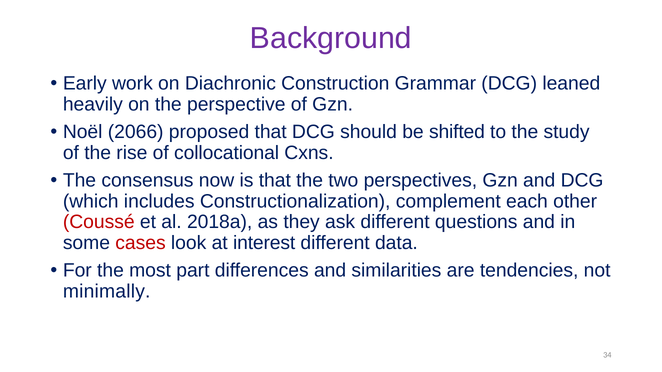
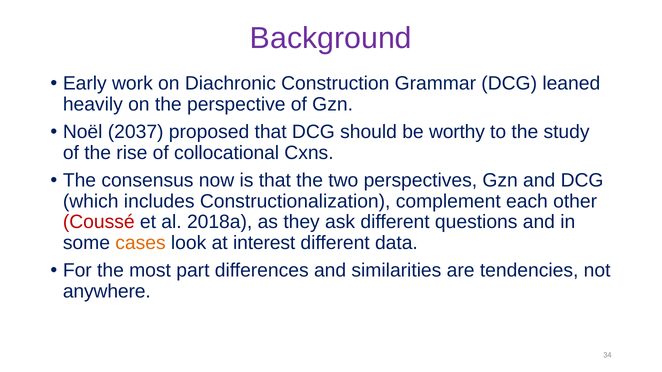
2066: 2066 -> 2037 (136, 132)
shifted: shifted -> worthy (457, 132)
cases colour: red -> orange (140, 243)
minimally: minimally -> anywhere (107, 292)
